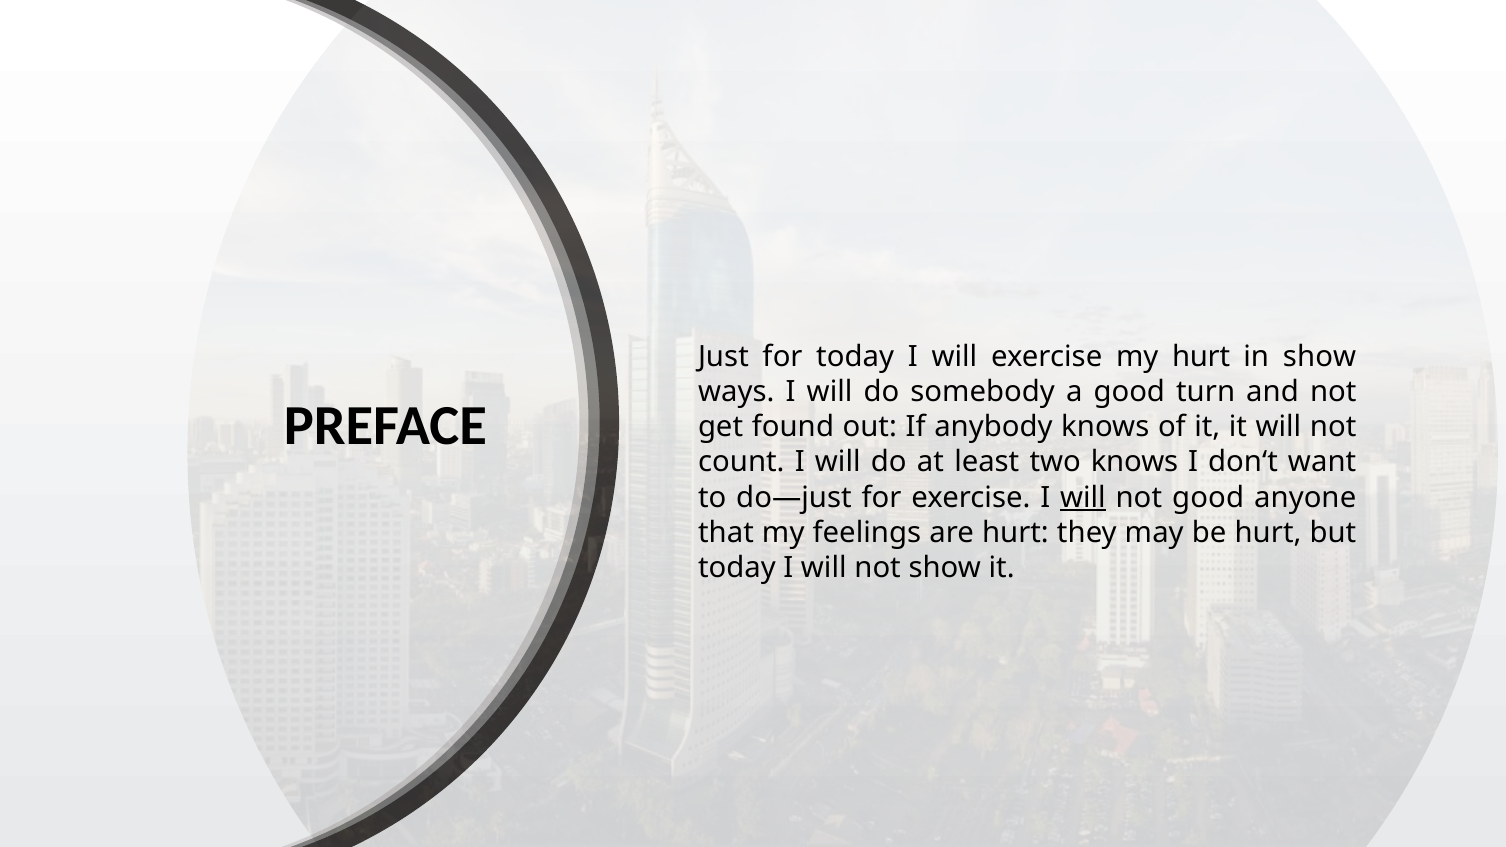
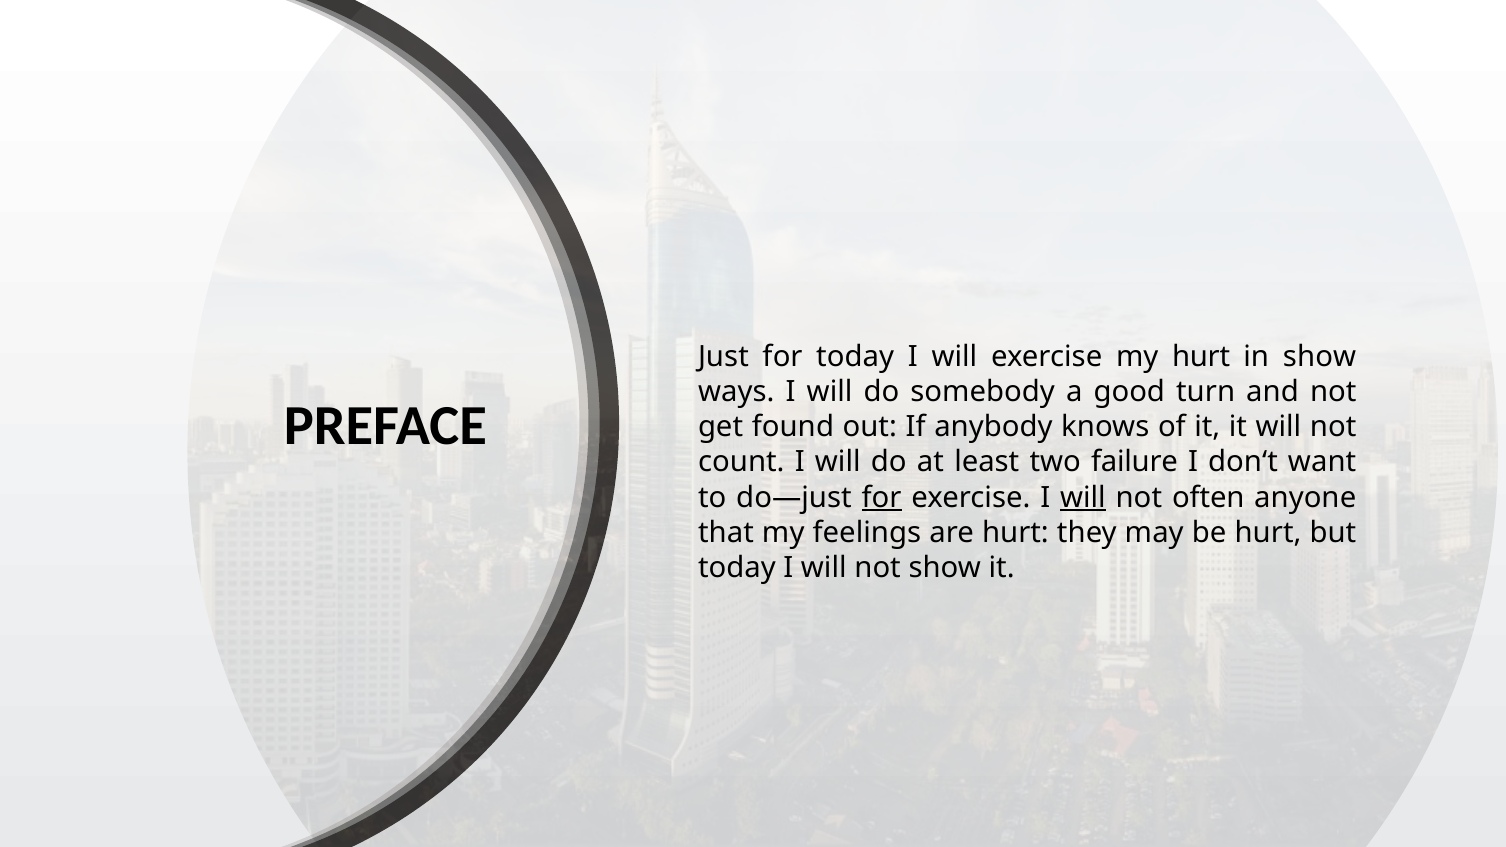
two knows: knows -> failure (1135, 462)
for underline: none -> present (882, 498)
not good: good -> often (1208, 498)
